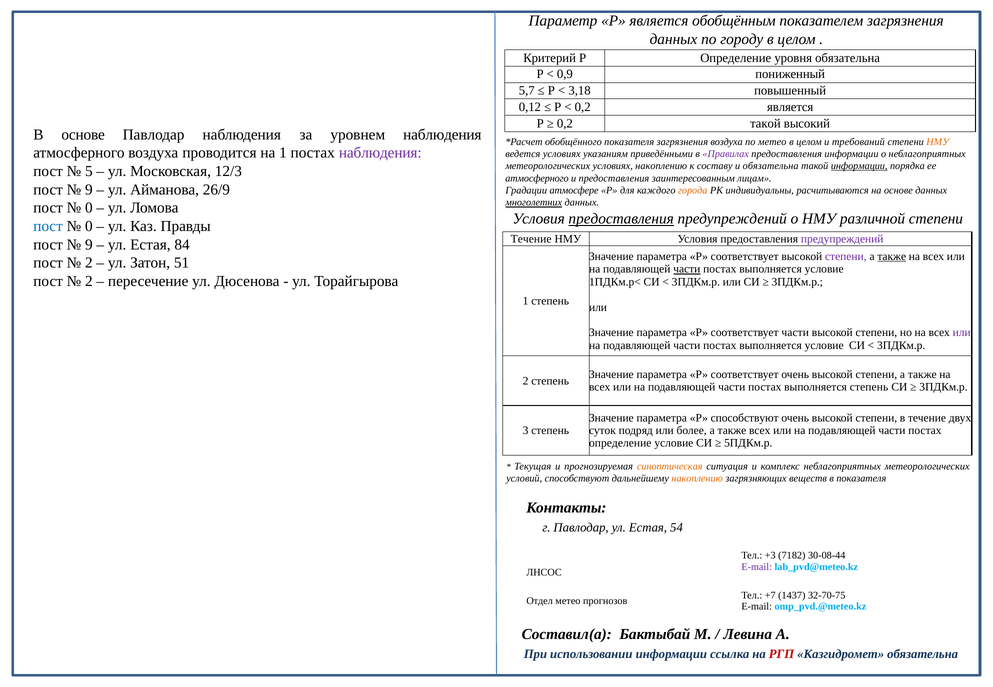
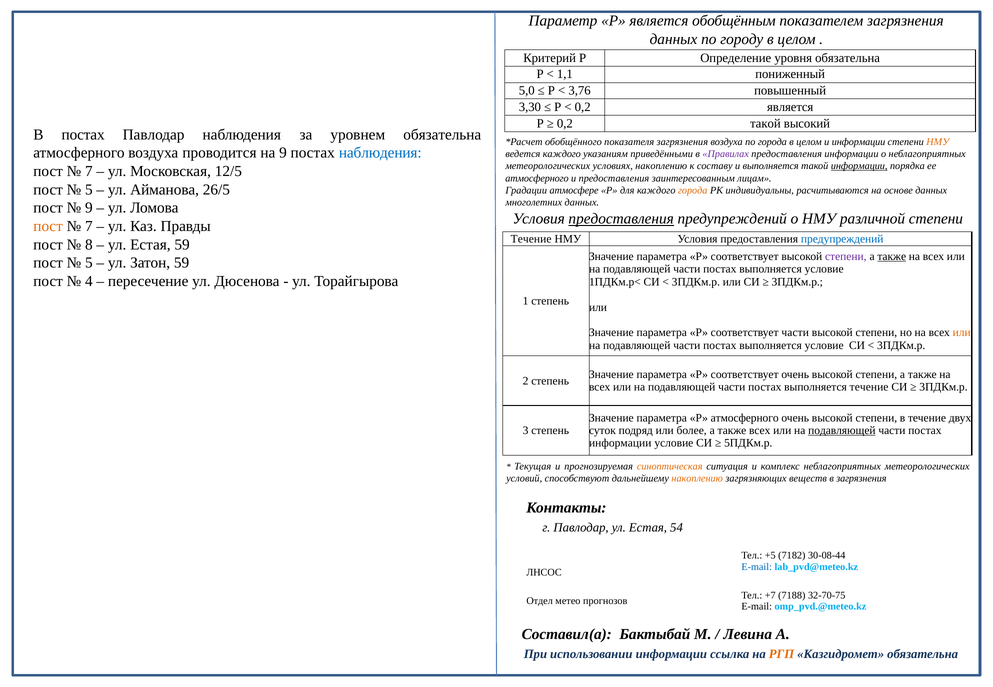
0,9: 0,9 -> 1,1 (565, 74)
5,7: 5,7 -> 5,0 (527, 91)
3,18: 3,18 -> 3,76 (580, 91)
0,12: 0,12 -> 3,30 (530, 107)
В основе: основе -> постах (83, 135)
уровнем наблюдения: наблюдения -> обязательна (442, 135)
по метео: метео -> города (772, 142)
и требований: требований -> информации (859, 142)
на 1: 1 -> 9 (283, 153)
наблюдения colour: purple -> blue (380, 153)
ведется условиях: условиях -> каждого (562, 154)
и обязательна: обязательна -> выполняется (771, 166)
5: 5 -> 7 (89, 171)
12/3: 12/3 -> 12/5 (228, 171)
9: 9 -> 5 (89, 190)
26/9: 26/9 -> 26/5 (216, 190)
многолетних underline: present -> none (534, 203)
0: 0 -> 9 (89, 208)
пост colour: blue -> orange (48, 226)
0: 0 -> 7 (89, 226)
предупреждений colour: purple -> blue (842, 239)
9: 9 -> 8 (89, 245)
Естая 84: 84 -> 59 (182, 245)
2: 2 -> 5 (89, 263)
Затон 51: 51 -> 59 (182, 263)
части underline: present -> none (687, 269)
2: 2 -> 4 (89, 281)
или colour: purple -> orange (962, 333)
выполняется степень: степень -> течение (869, 387)
Р способствуют: способствуют -> атмосферного (745, 418)
подавляющей underline: none -> present (842, 431)
определение: определение -> информации (620, 443)
в показателя: показателя -> загрязнения (861, 479)
+3: +3 -> +5 (770, 556)
E-mail colour: purple -> blue (757, 567)
1437: 1437 -> 7188 (792, 596)
РГП colour: red -> orange (781, 655)
